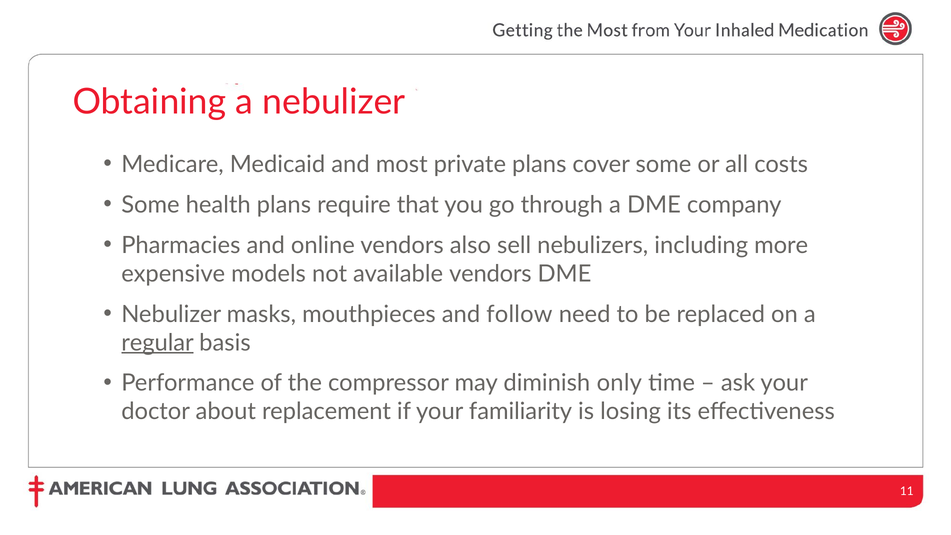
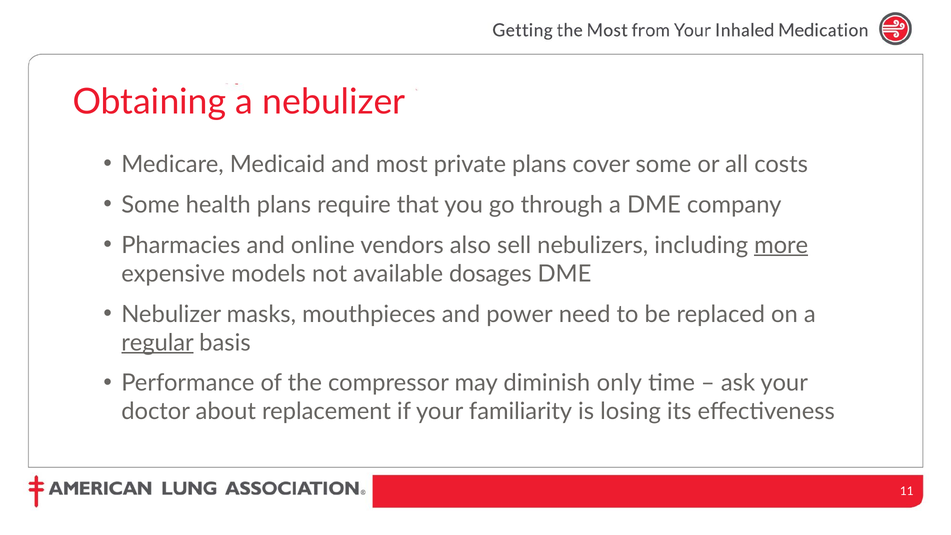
more underline: none -> present (781, 245)
available vendors: vendors -> dosages (490, 274)
follow: follow -> power (520, 314)
